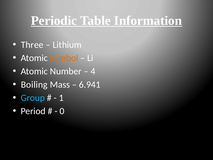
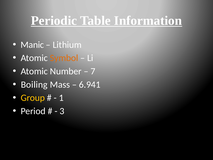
Three: Three -> Manic (32, 45)
4: 4 -> 7 (93, 71)
Group colour: light blue -> yellow (33, 98)
0: 0 -> 3 (62, 111)
